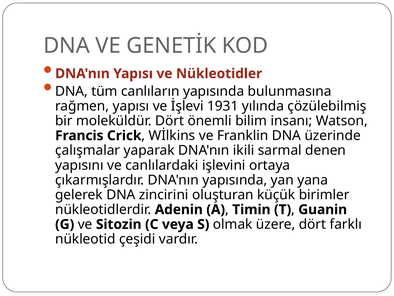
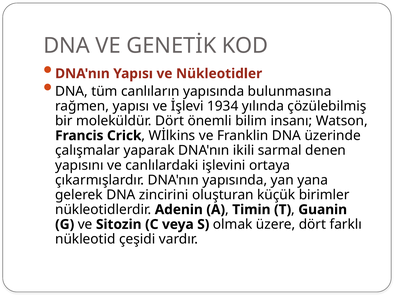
1931: 1931 -> 1934 (223, 106)
